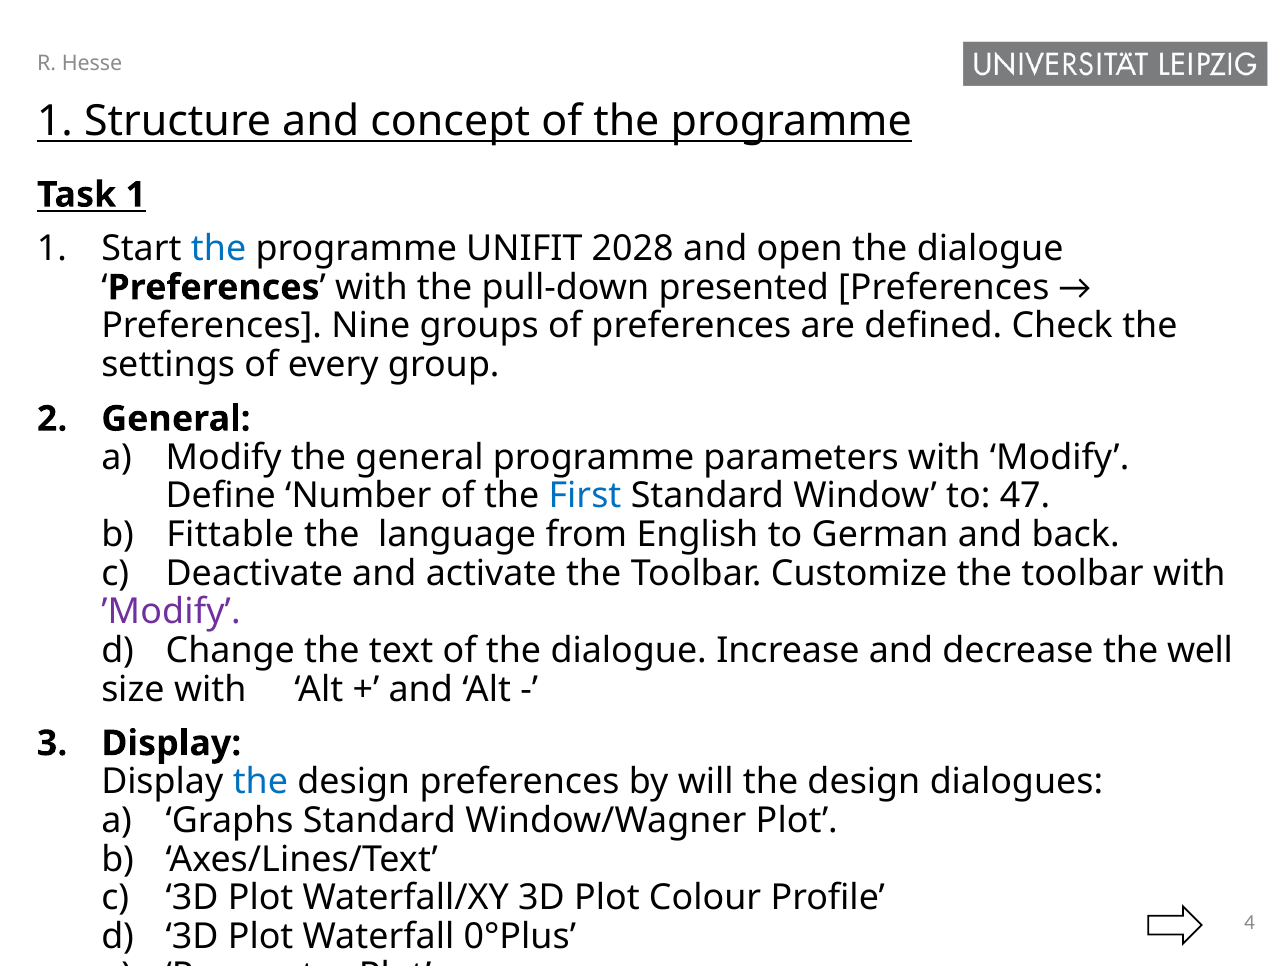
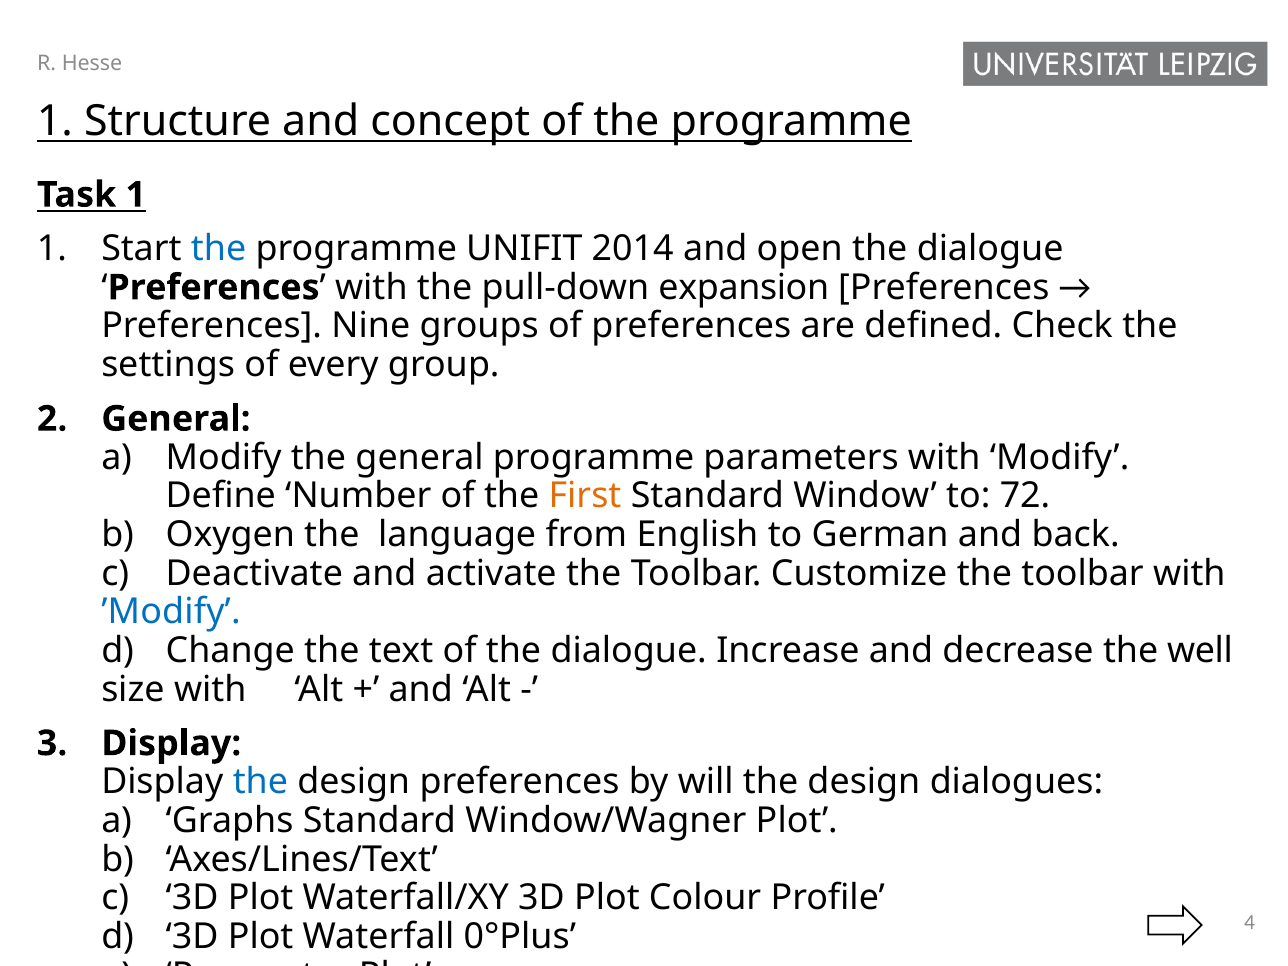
2028: 2028 -> 2014 (633, 249)
presented: presented -> expansion (744, 288)
First colour: blue -> orange (585, 496)
47: 47 -> 72 (1025, 496)
Fittable: Fittable -> Oxygen (230, 535)
’Modify colour: purple -> blue (171, 612)
